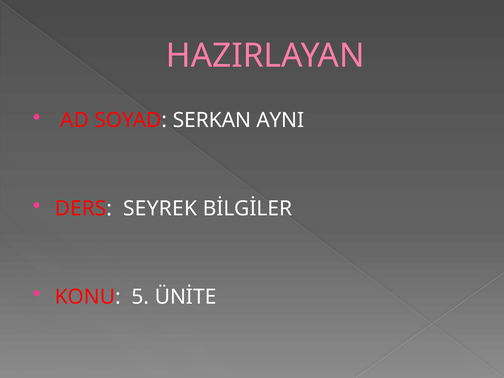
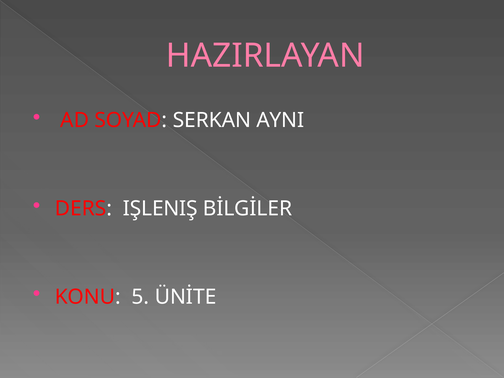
SEYREK: SEYREK -> IŞLENIŞ (160, 209)
